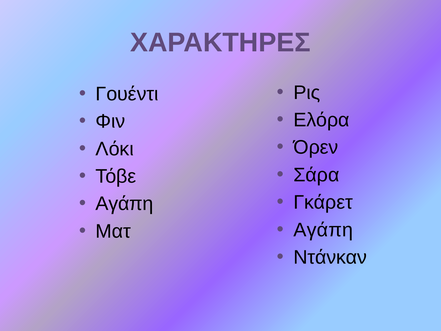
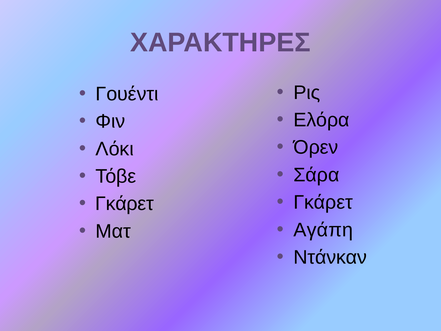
Αγάπη: Αγάπη -> Γκάρετ (124, 204)
